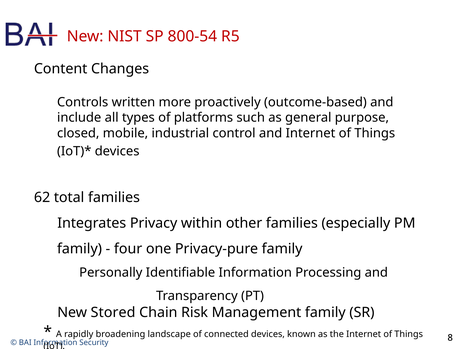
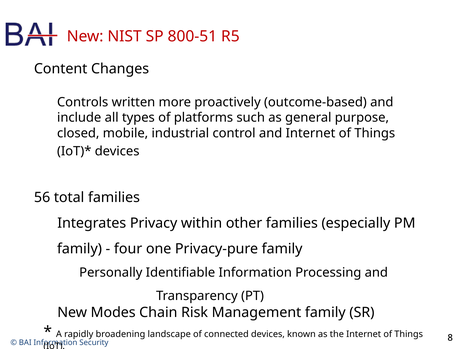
800-54: 800-54 -> 800-51 (192, 36)
62: 62 -> 56 (42, 198)
Stored: Stored -> Modes (113, 313)
